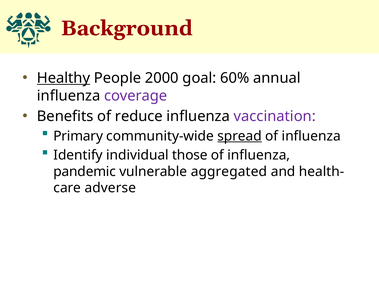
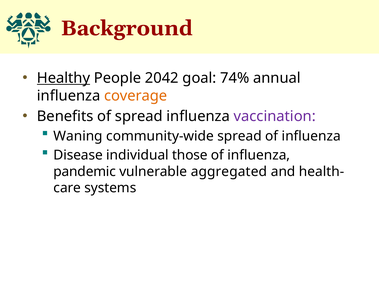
2000: 2000 -> 2042 (162, 78)
60%: 60% -> 74% (235, 78)
coverage colour: purple -> orange (136, 96)
of reduce: reduce -> spread (139, 116)
Primary: Primary -> Waning (78, 136)
spread underline: present -> none (240, 136)
Identify: Identify -> Disease (78, 155)
adverse: adverse -> systems (110, 188)
